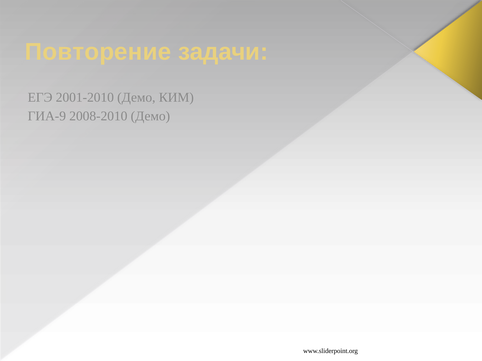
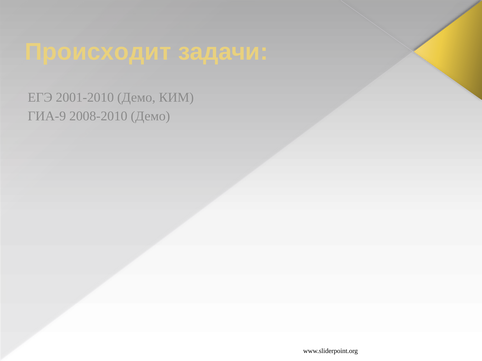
Повторение: Повторение -> Происходит (98, 52)
